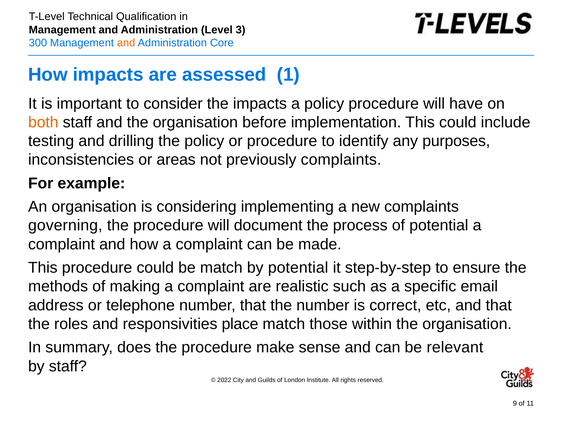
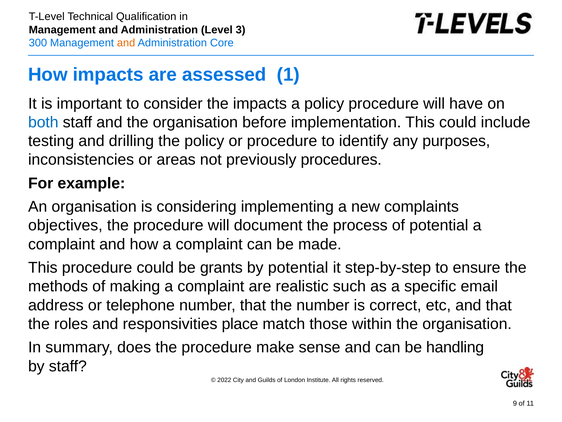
both colour: orange -> blue (43, 122)
previously complaints: complaints -> procedures (341, 160)
governing: governing -> objectives (65, 225)
be match: match -> grants (221, 267)
relevant: relevant -> handling (455, 347)
